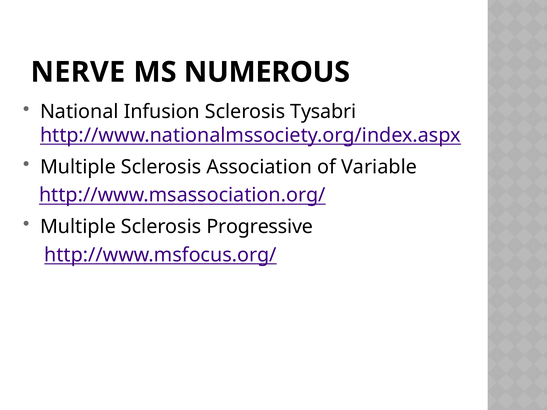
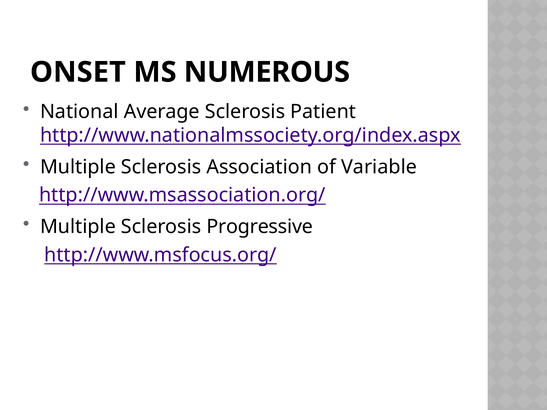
NERVE: NERVE -> ONSET (78, 72)
Infusion: Infusion -> Average (162, 112)
Tysabri: Tysabri -> Patient (323, 112)
